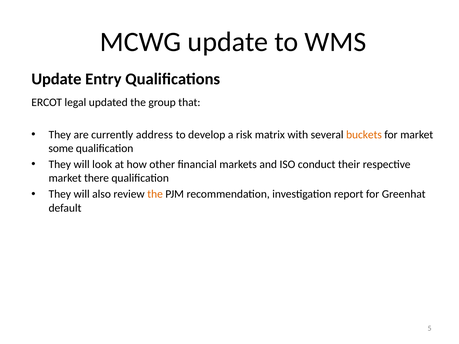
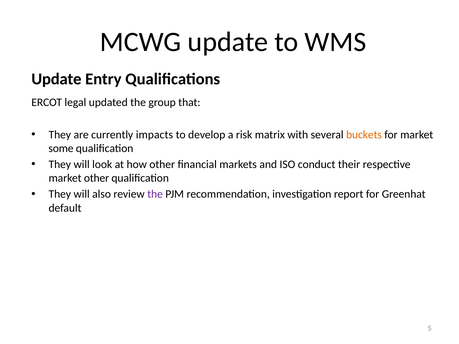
address: address -> impacts (154, 135)
market there: there -> other (97, 178)
the colour: orange -> purple (155, 194)
